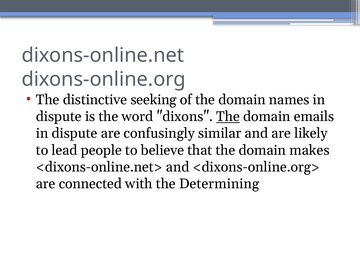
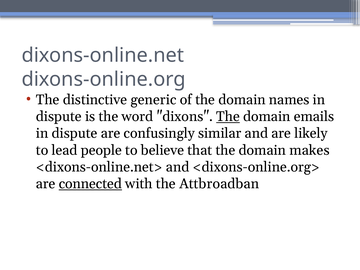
seeking: seeking -> generic (153, 100)
connected underline: none -> present (90, 184)
Determining: Determining -> Attbroadban (219, 184)
